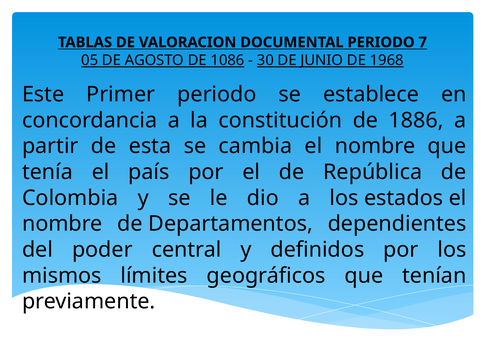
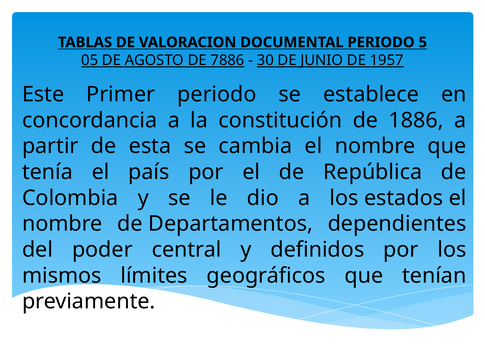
7: 7 -> 5 (423, 42)
1086: 1086 -> 7886 (228, 60)
1968: 1968 -> 1957 (387, 60)
